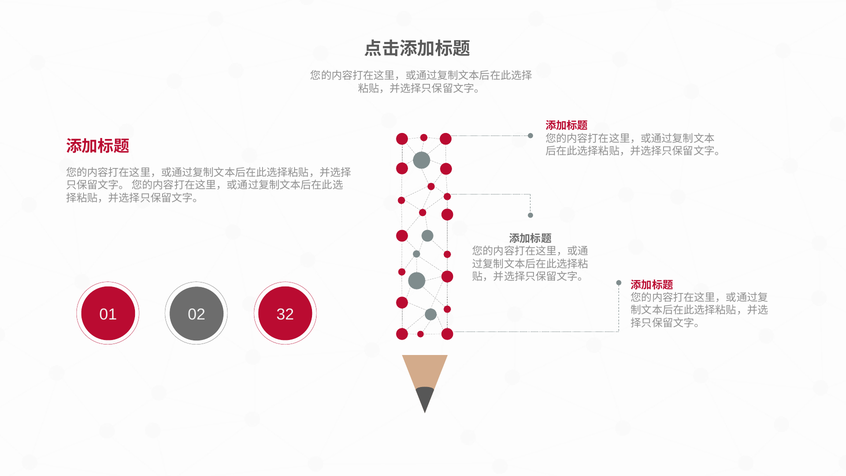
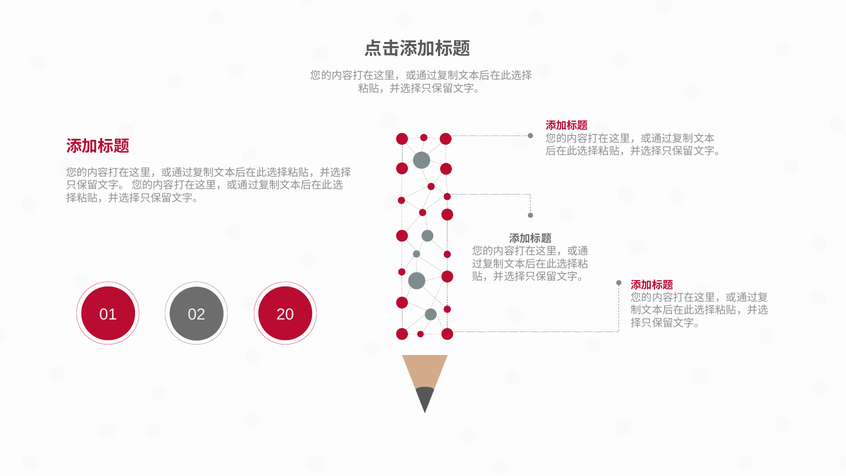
32: 32 -> 20 (285, 314)
